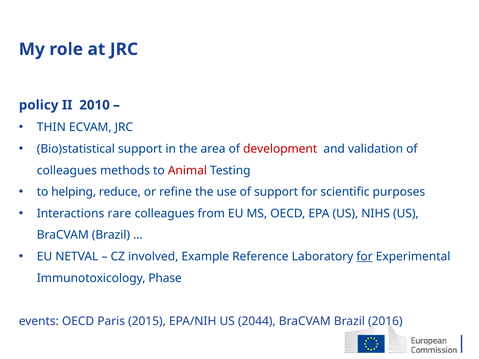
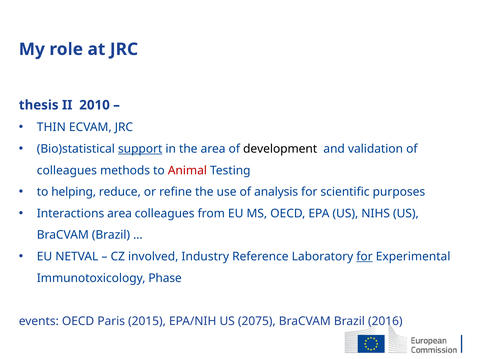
policy: policy -> thesis (39, 105)
support underline: none -> present (140, 149)
development colour: red -> black (280, 149)
of support: support -> analysis (276, 192)
Interactions rare: rare -> area (120, 214)
Example: Example -> Industry (205, 257)
2044: 2044 -> 2075 (257, 321)
